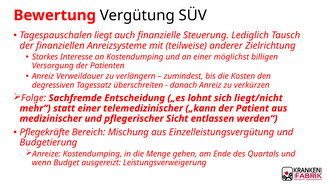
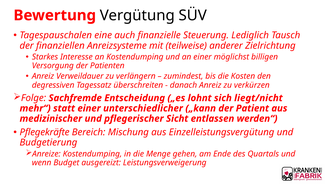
liegt: liegt -> eine (103, 35)
telemedizinischer: telemedizinischer -> unterschiedlicher (143, 108)
